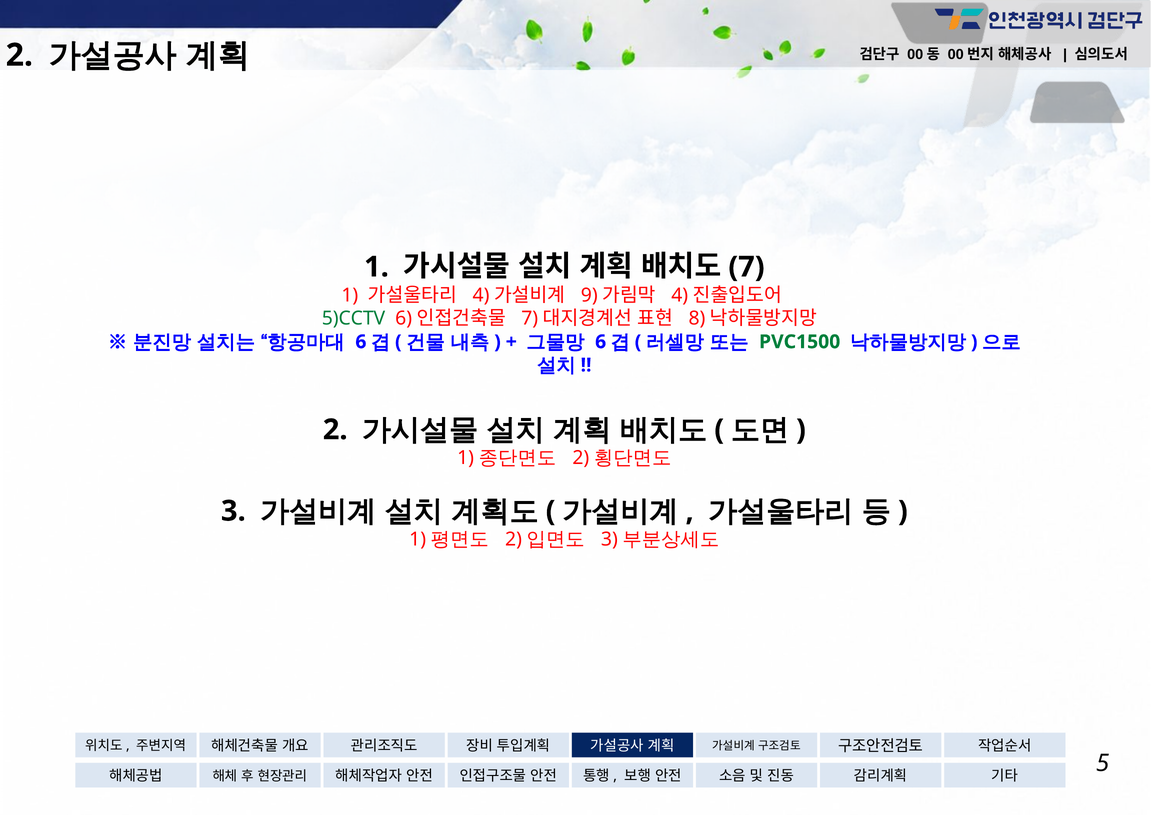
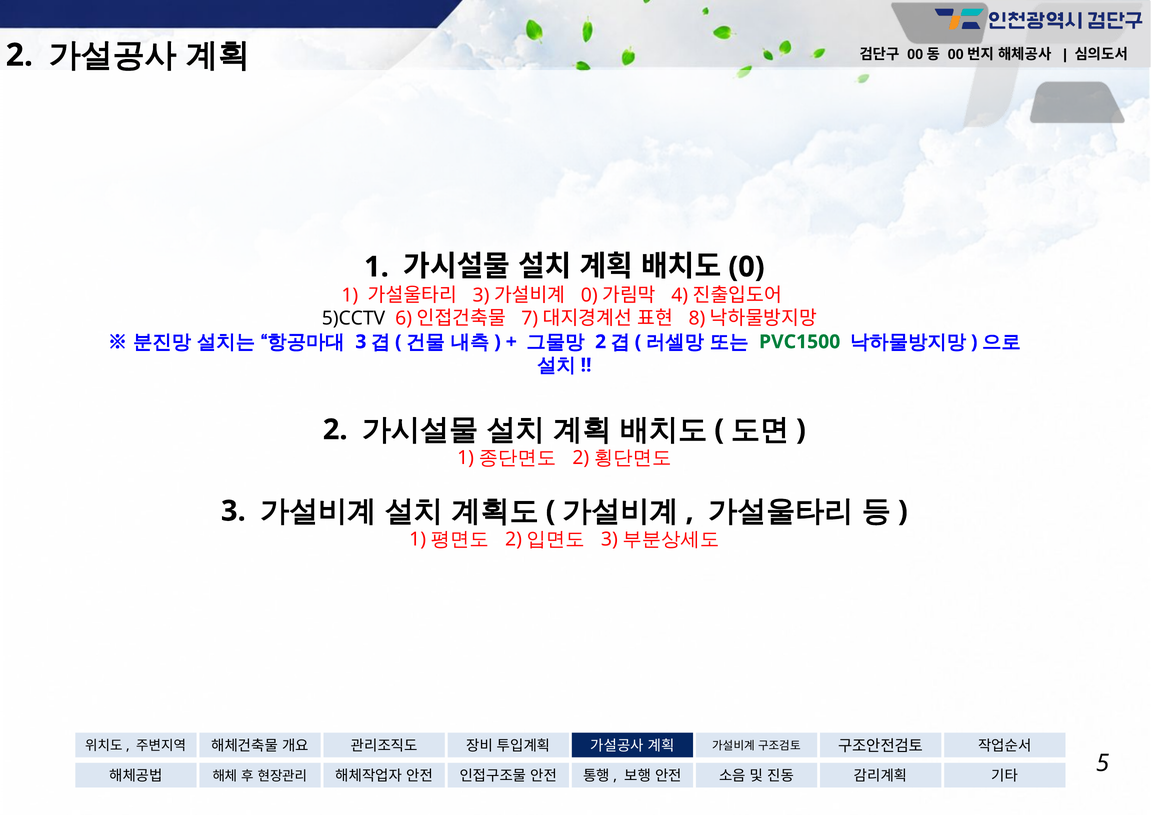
7: 7 -> 0 (746, 267)
4: 4 -> 3 (481, 295)
9: 9 -> 0 (589, 295)
5)CCTV colour: green -> black (353, 318)
6: 6 -> 3 (361, 342)
6: 6 -> 2 (601, 342)
